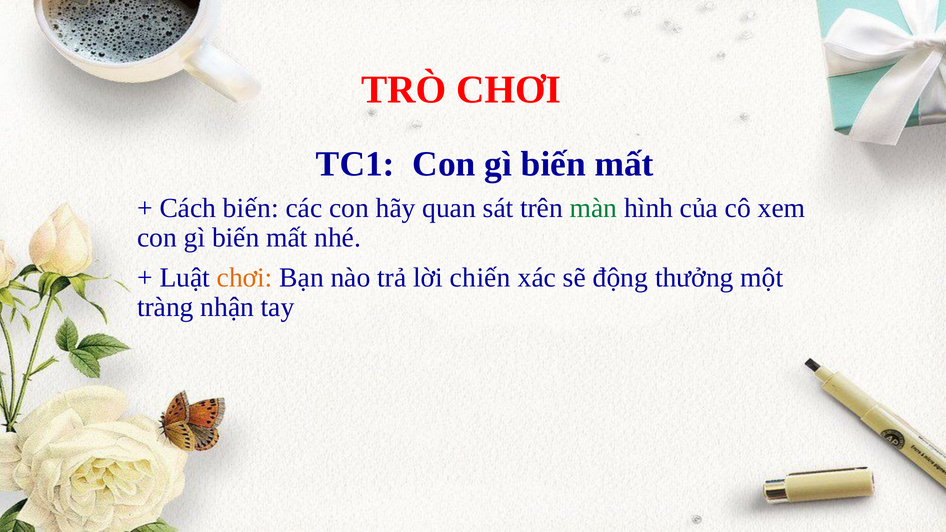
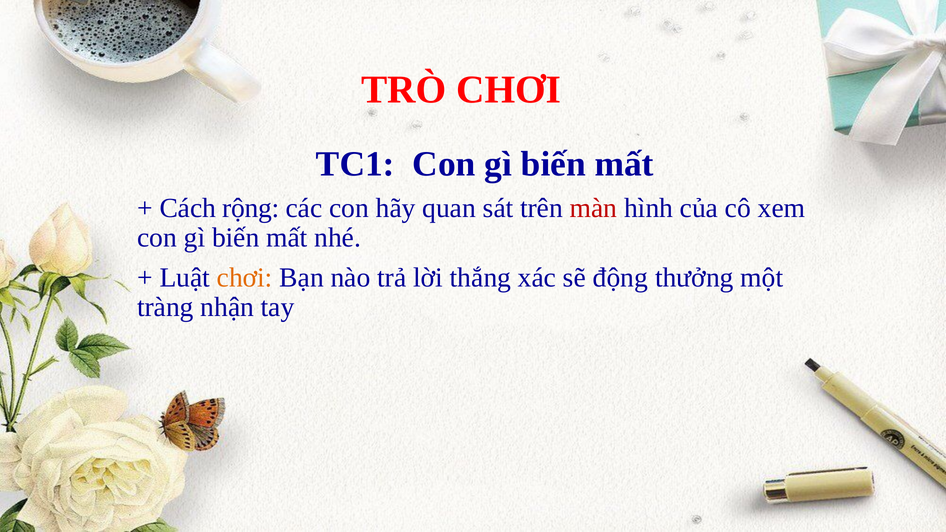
Cách biến: biến -> rộng (251, 208)
màn colour: green -> red (594, 208)
chiến: chiến -> thắng (480, 278)
